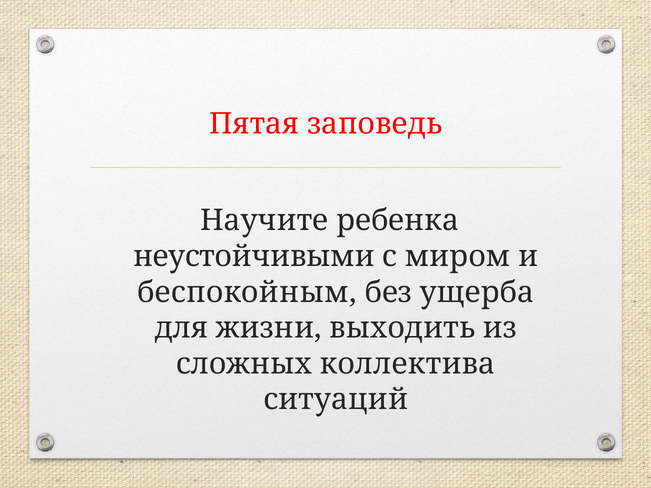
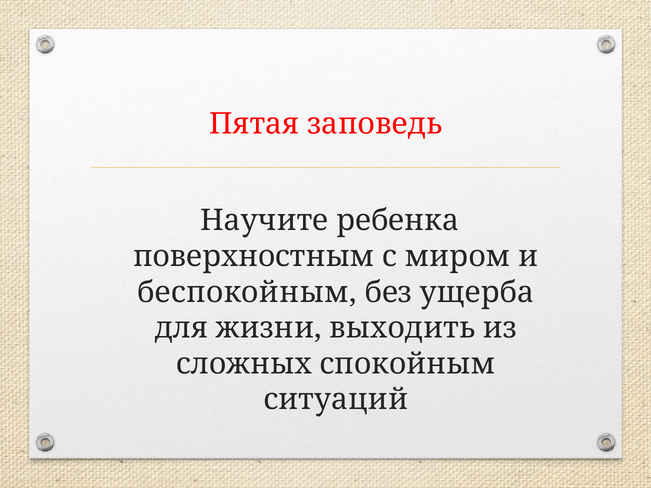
неустойчивыми: неустойчивыми -> поверхностным (254, 257)
коллектива: коллектива -> спокойным (408, 364)
